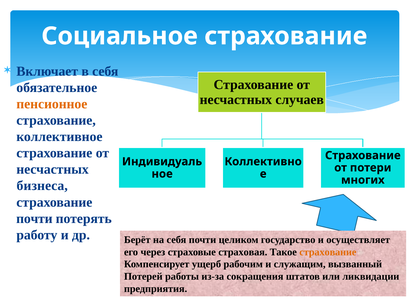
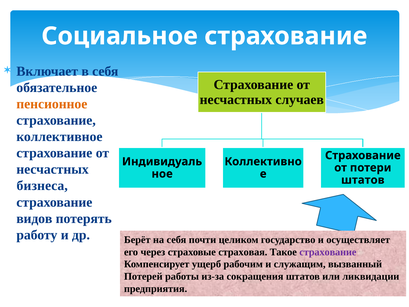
многих: многих -> штатов (363, 180)
почти: почти -> видов (34, 218)
страхование colour: orange -> purple (328, 252)
